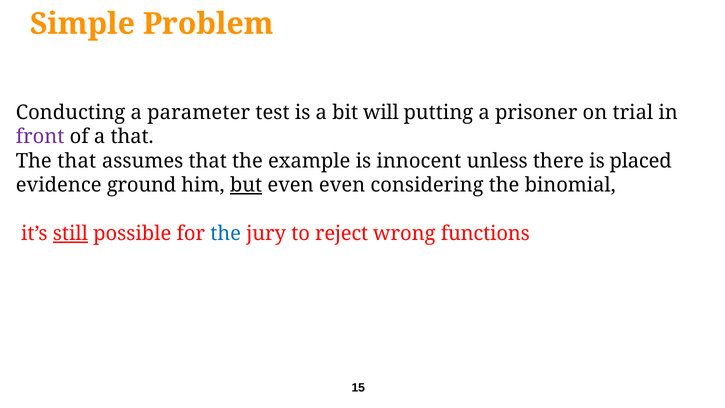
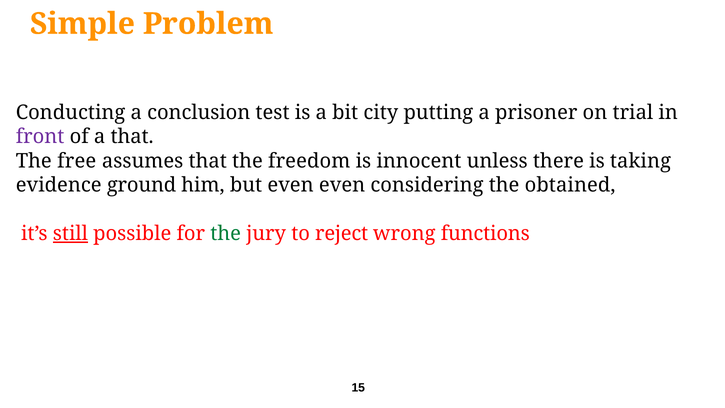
parameter: parameter -> conclusion (199, 113)
will: will -> city (381, 113)
The that: that -> free (77, 161)
example: example -> freedom (309, 161)
placed: placed -> taking (640, 161)
but underline: present -> none (246, 185)
binomial: binomial -> obtained (570, 185)
the colour: blue -> green (226, 233)
